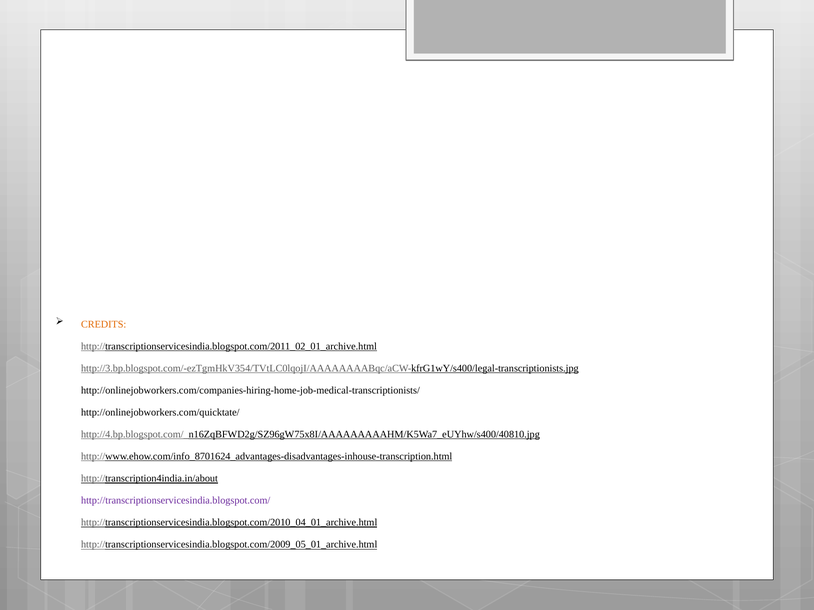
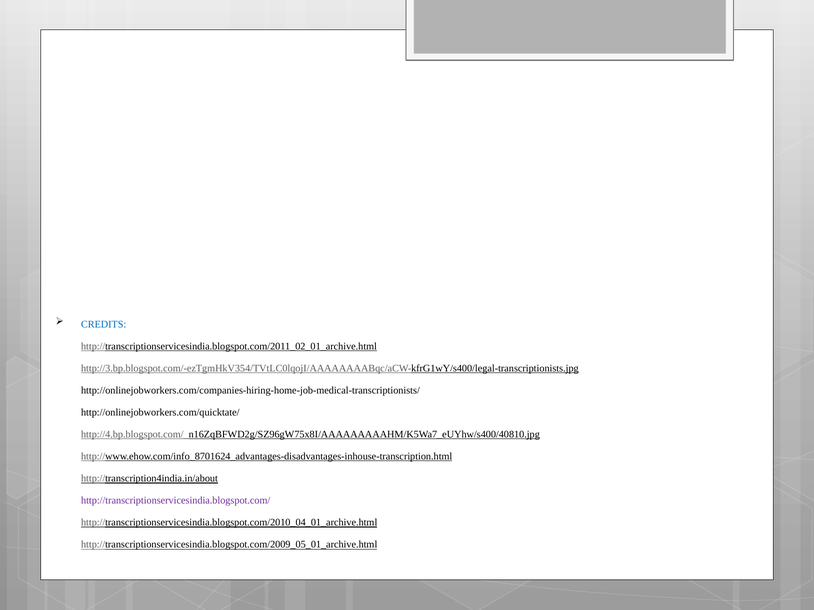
CREDITS colour: orange -> blue (104, 325)
